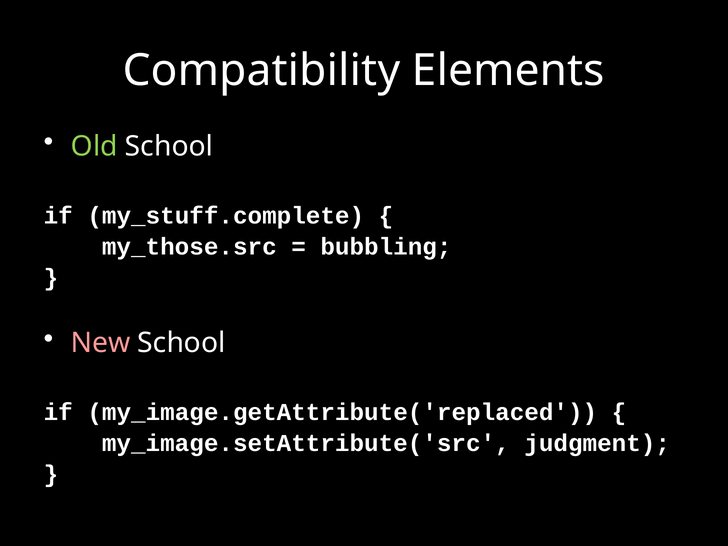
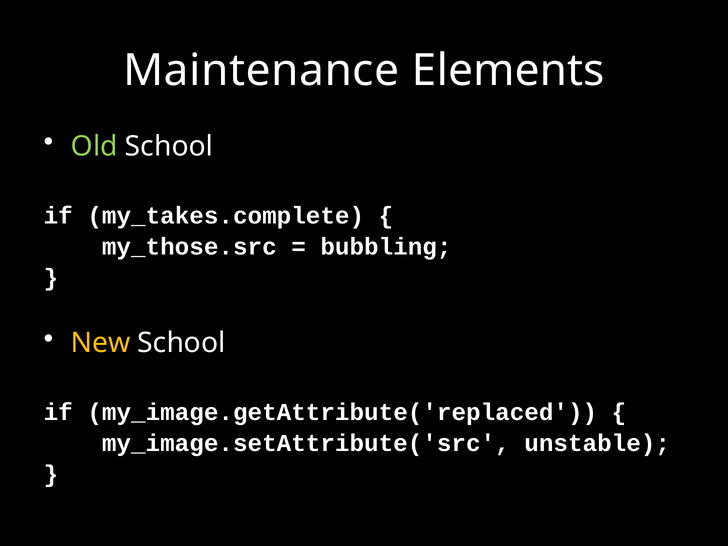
Compatibility: Compatibility -> Maintenance (261, 70)
my_stuff.complete: my_stuff.complete -> my_takes.complete (226, 216)
New colour: pink -> yellow (101, 343)
judgment: judgment -> unstable (597, 443)
